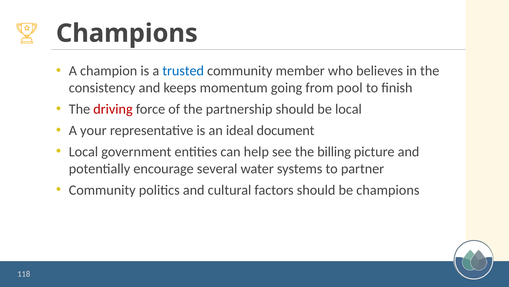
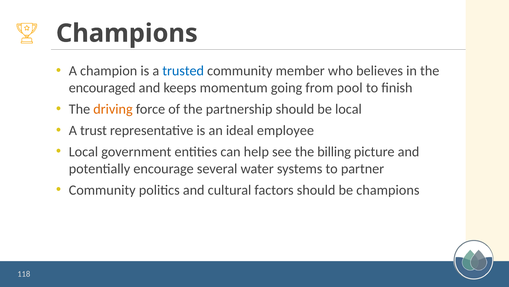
consistency: consistency -> encouraged (102, 88)
driving colour: red -> orange (113, 109)
your: your -> trust (93, 130)
document: document -> employee (285, 130)
